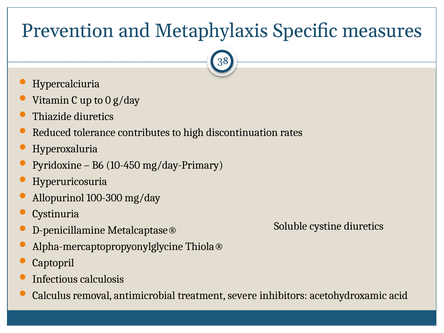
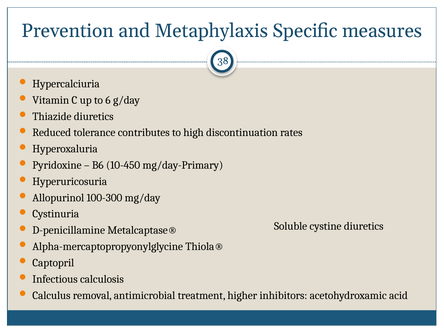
0: 0 -> 6 (108, 100)
severe: severe -> higher (242, 295)
